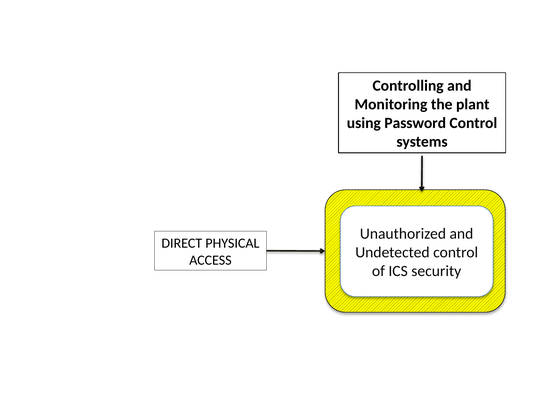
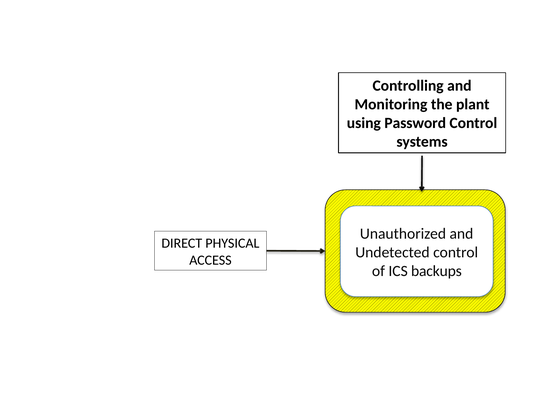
security: security -> backups (436, 271)
